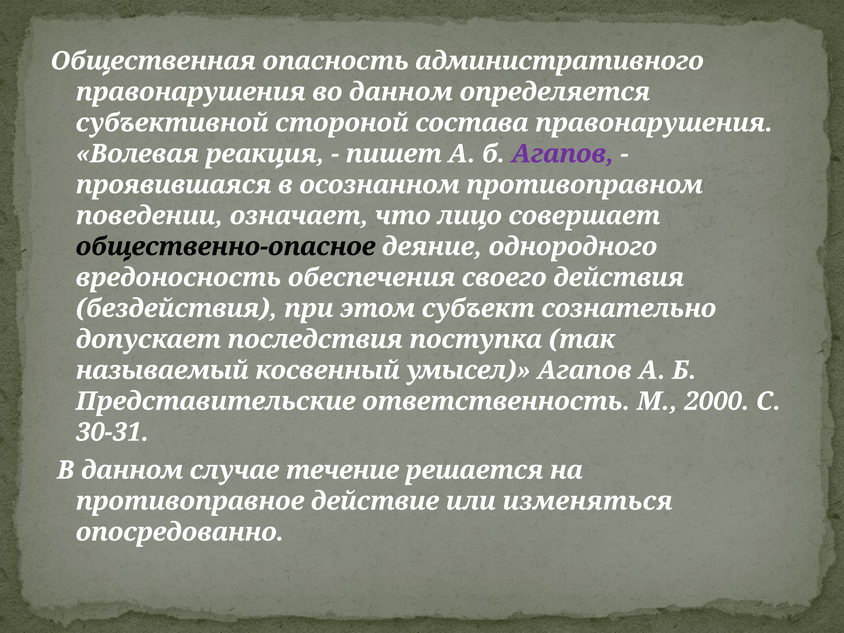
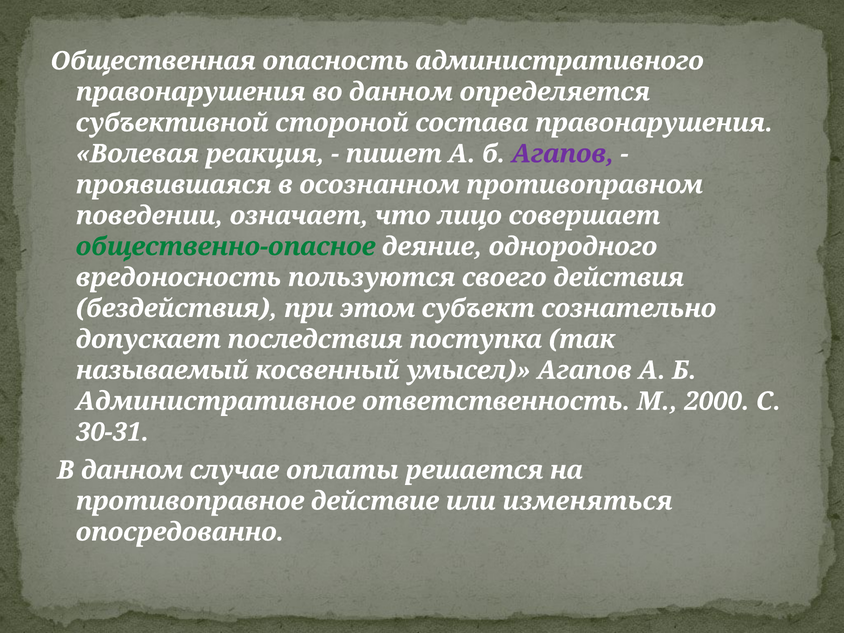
общественно-опасное colour: black -> green (226, 247)
обеспечения: обеспечения -> пользуются (372, 278)
Представительские: Представительские -> Административное (216, 401)
течение: течение -> оплаты (342, 470)
